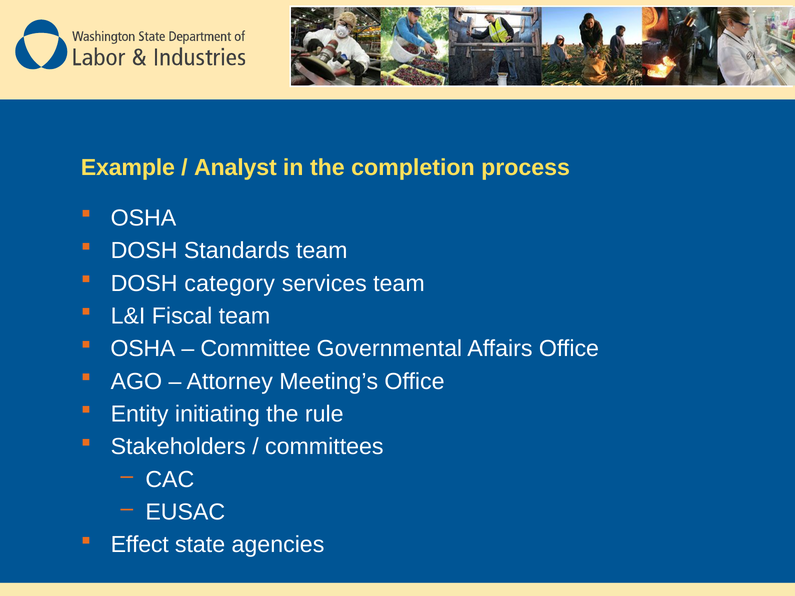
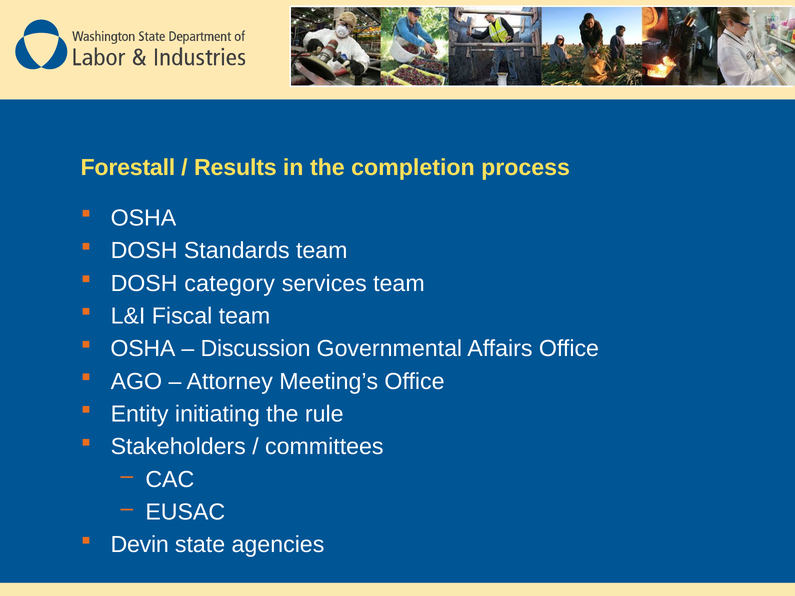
Example: Example -> Forestall (128, 168)
Analyst: Analyst -> Results (235, 168)
Committee: Committee -> Discussion (256, 349)
Effect: Effect -> Devin (140, 545)
